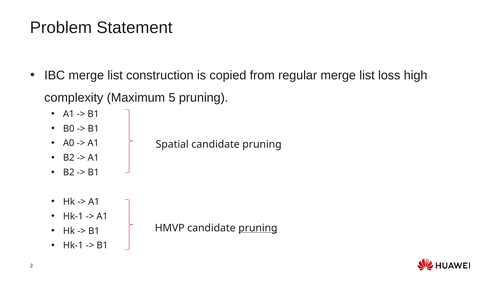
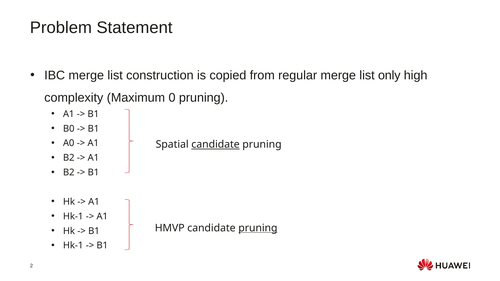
loss: loss -> only (389, 75)
5: 5 -> 0 (172, 98)
candidate underline: none -> present (216, 145)
